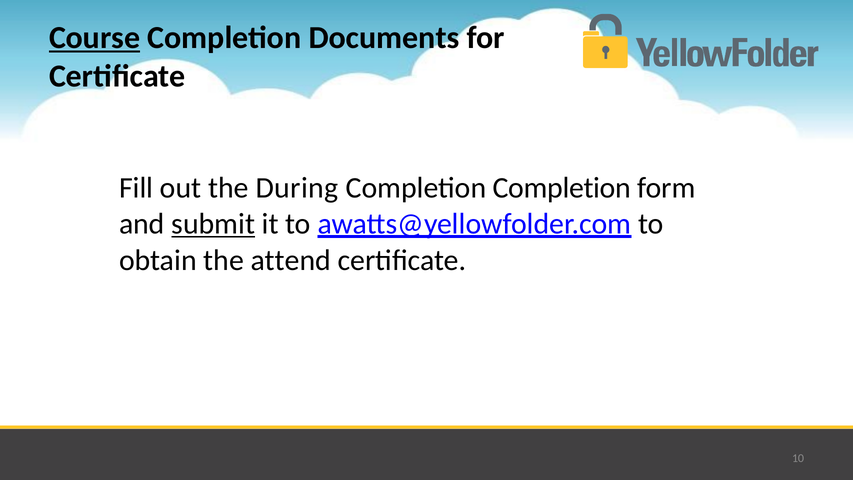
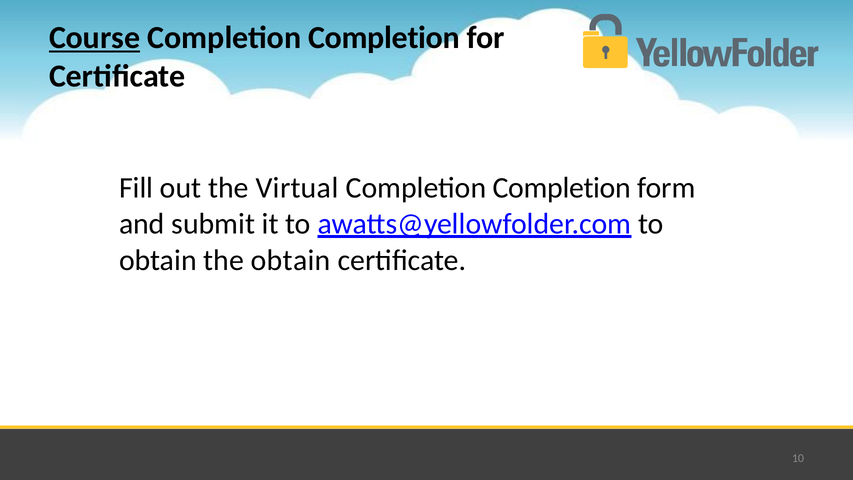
Documents: Documents -> Completion (384, 38)
During: During -> Virtual (297, 188)
submit underline: present -> none (213, 224)
the attend: attend -> obtain (291, 260)
